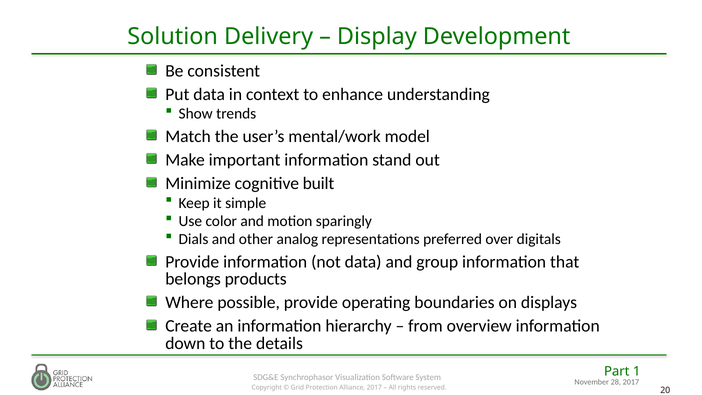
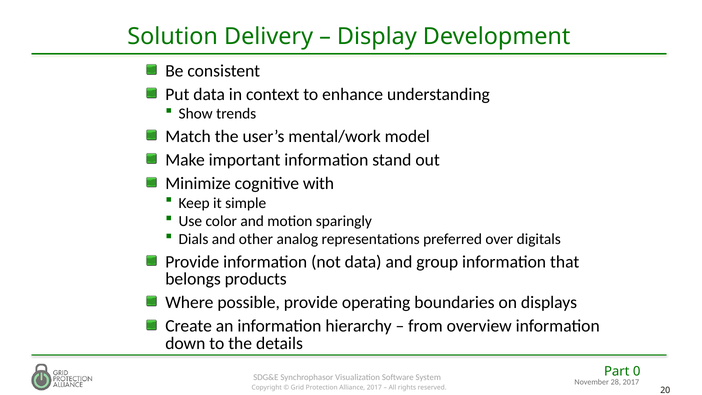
built: built -> with (318, 184)
1: 1 -> 0 (637, 371)
